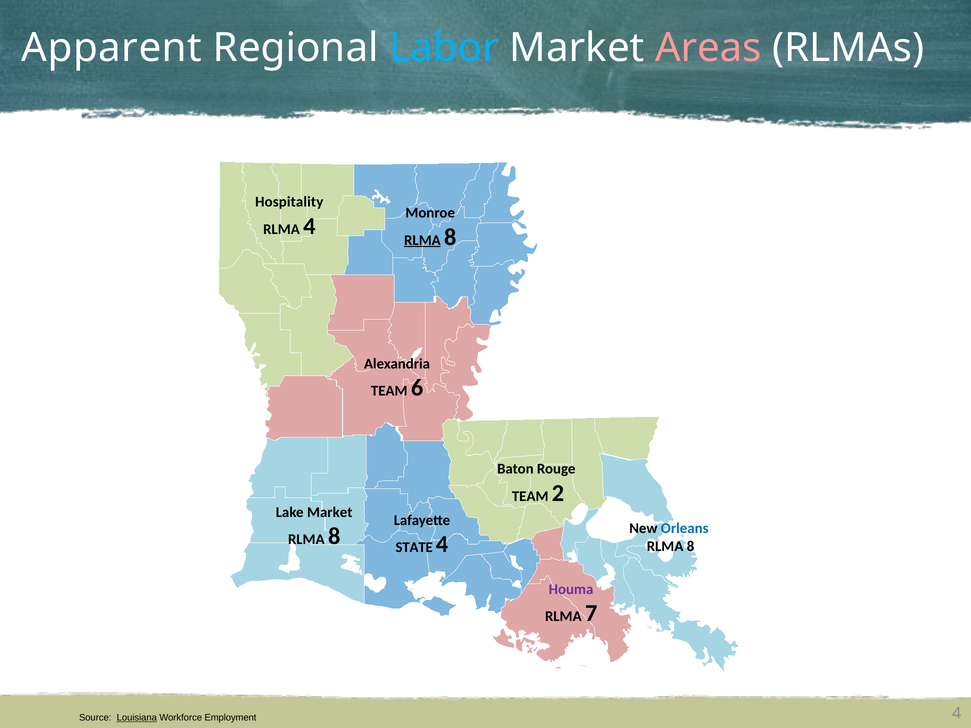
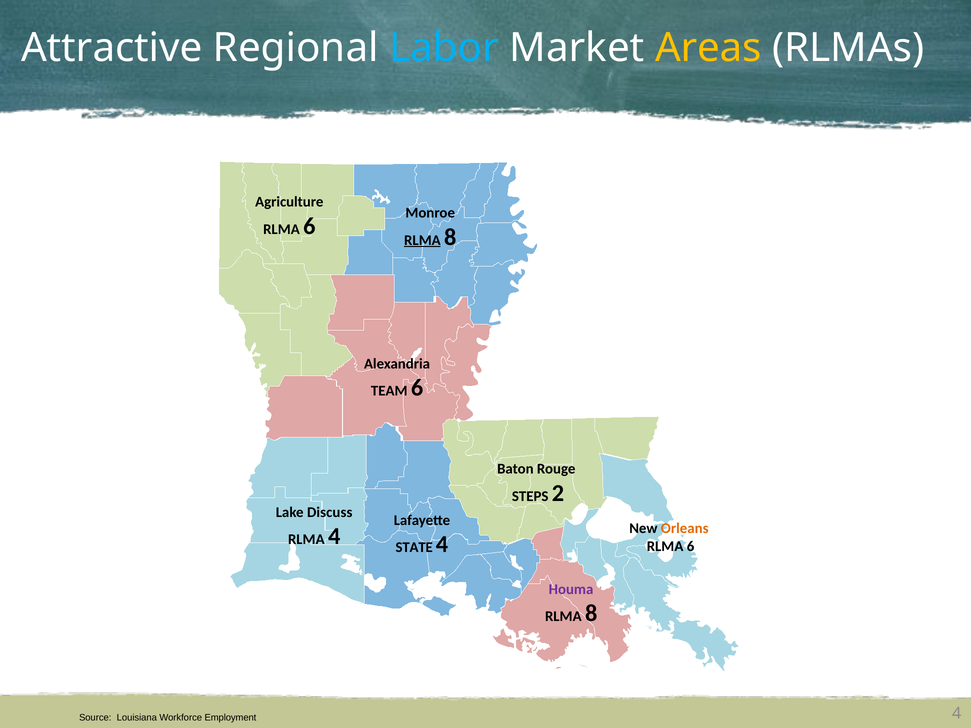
Apparent: Apparent -> Attractive (112, 48)
Areas colour: pink -> yellow (708, 48)
Hospitality: Hospitality -> Agriculture (289, 202)
4: 4 -> 6 (309, 226)
TEAM: TEAM -> STEPS (530, 496)
Lake Market: Market -> Discuss (330, 512)
Orleans colour: blue -> orange (685, 529)
8: 8 -> 4 (334, 537)
8: 8 -> 6 (691, 546)
7: 7 -> 8 (591, 614)
Louisiana underline: present -> none (137, 718)
